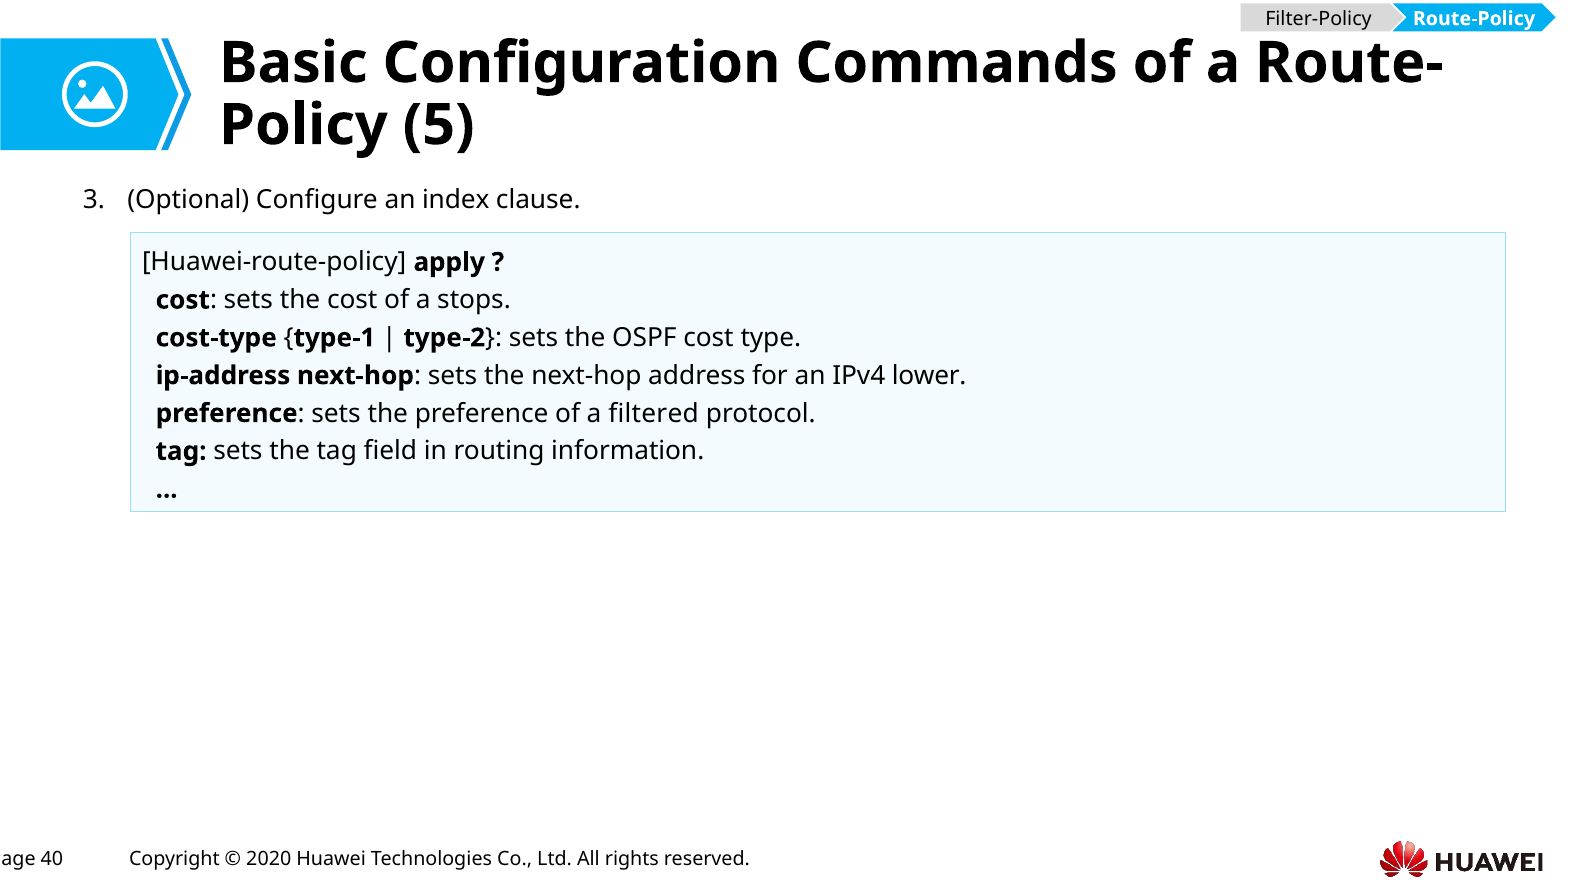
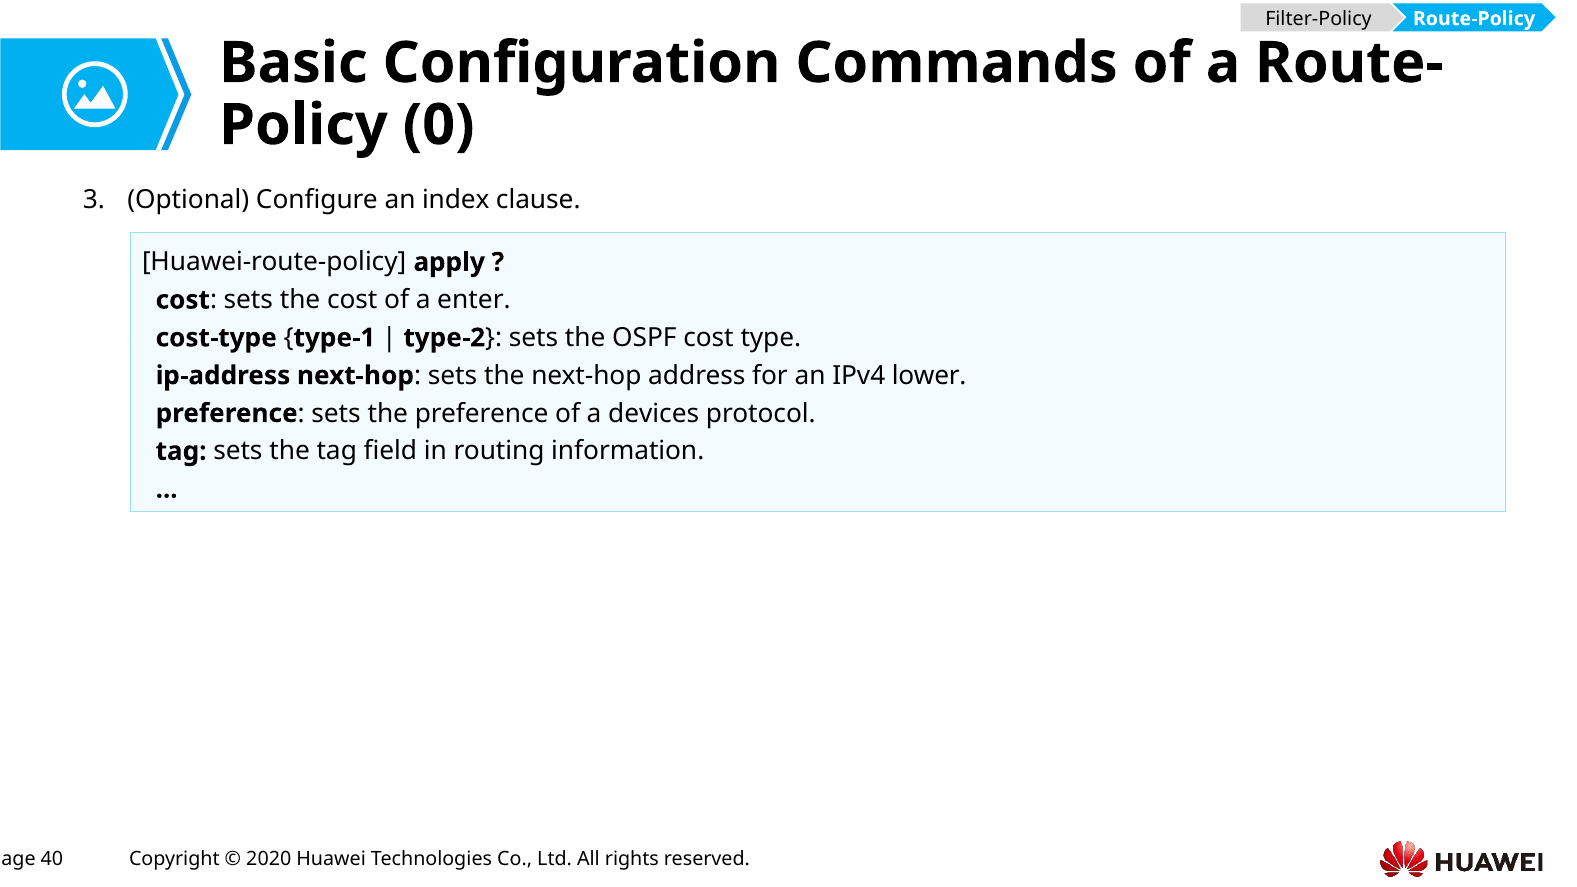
5: 5 -> 0 (439, 125)
stops: stops -> enter (474, 300)
filtered: filtered -> devices (654, 413)
